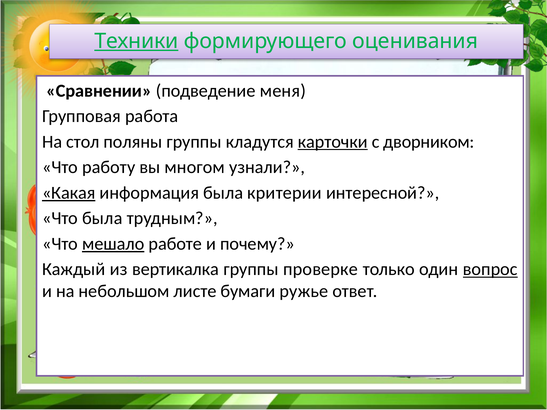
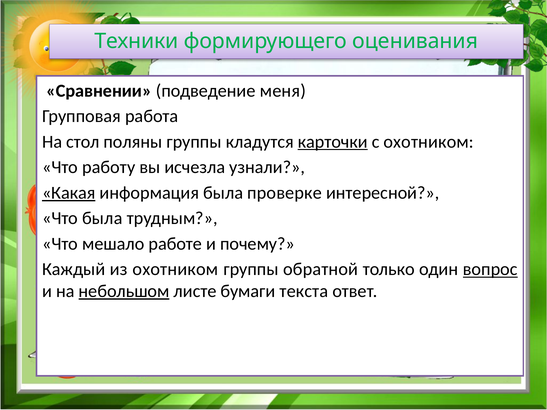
Техники underline: present -> none (136, 41)
с дворником: дворником -> охотником (429, 142)
многом: многом -> исчезла (195, 167)
критерии: критерии -> проверке (285, 193)
мешало underline: present -> none (113, 244)
из вертикалка: вертикалка -> охотником (175, 269)
проверке: проверке -> обратной (321, 269)
небольшом underline: none -> present (124, 291)
ружье: ружье -> текста (304, 291)
